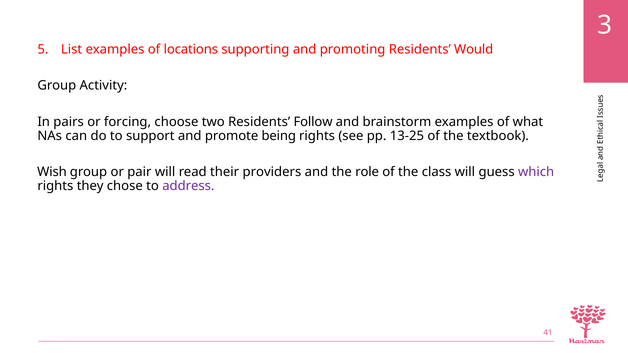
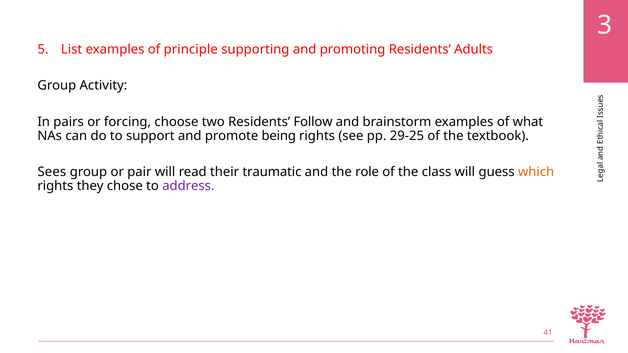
locations: locations -> principle (191, 50)
Would: Would -> Adults (474, 50)
13-25: 13-25 -> 29-25 (407, 136)
Wish: Wish -> Sees (52, 172)
providers: providers -> traumatic (272, 172)
which colour: purple -> orange (536, 172)
